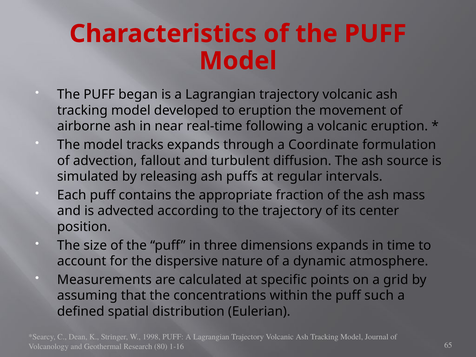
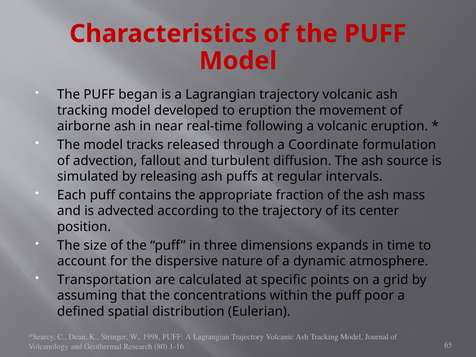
tracks expands: expands -> released (193, 145)
Measurements: Measurements -> Transportation (104, 280)
such: such -> poor (379, 296)
